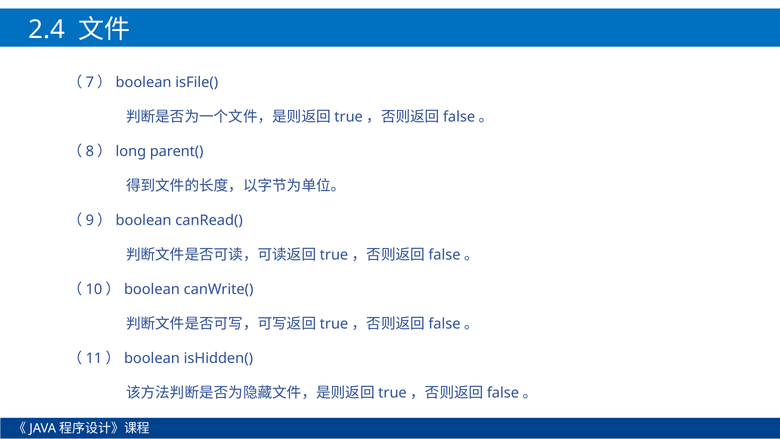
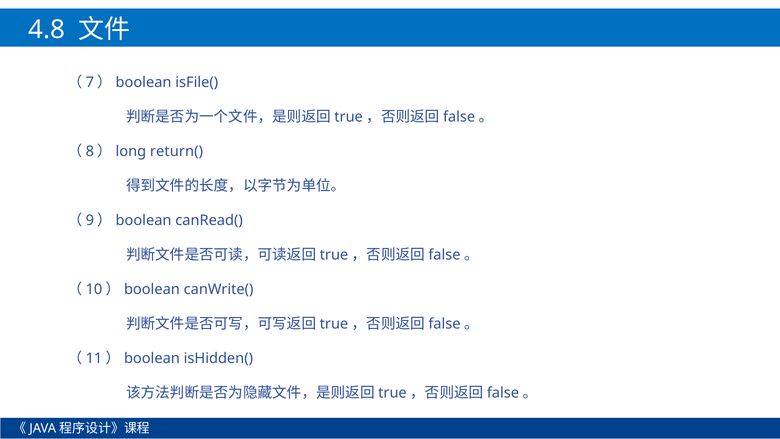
2.4: 2.4 -> 4.8 (47, 29)
parent(: parent( -> return( (177, 151)
